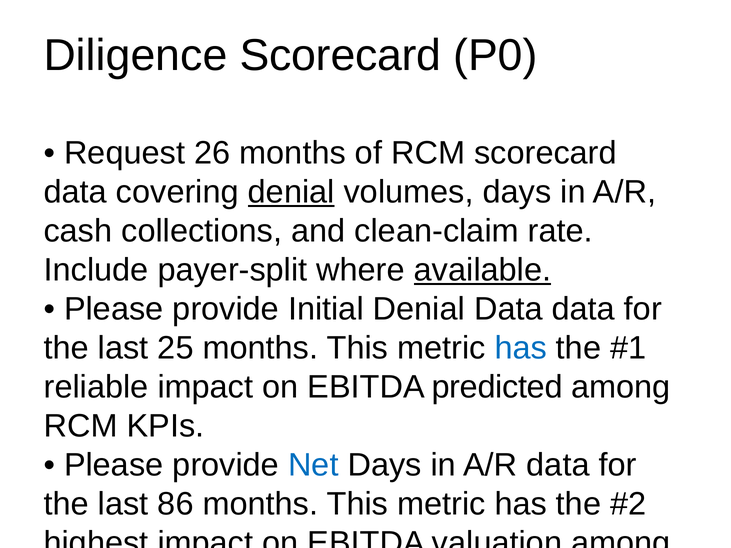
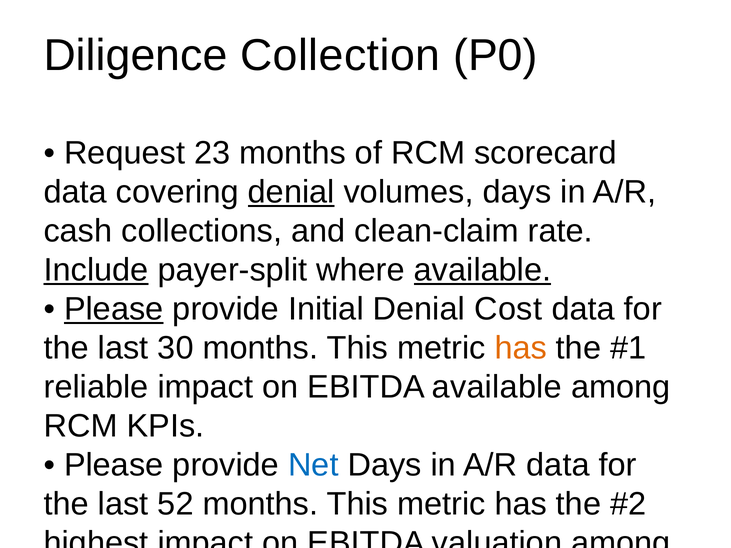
Diligence Scorecard: Scorecard -> Collection (340, 55)
26: 26 -> 23 (212, 153)
Include underline: none -> present (96, 270)
Please underline: none -> present (114, 309)
Denial Data: Data -> Cost (508, 309)
25: 25 -> 30 (176, 348)
has colour: blue -> orange (521, 348)
EBITDA predicted: predicted -> available (497, 387)
86: 86 -> 52 (176, 504)
